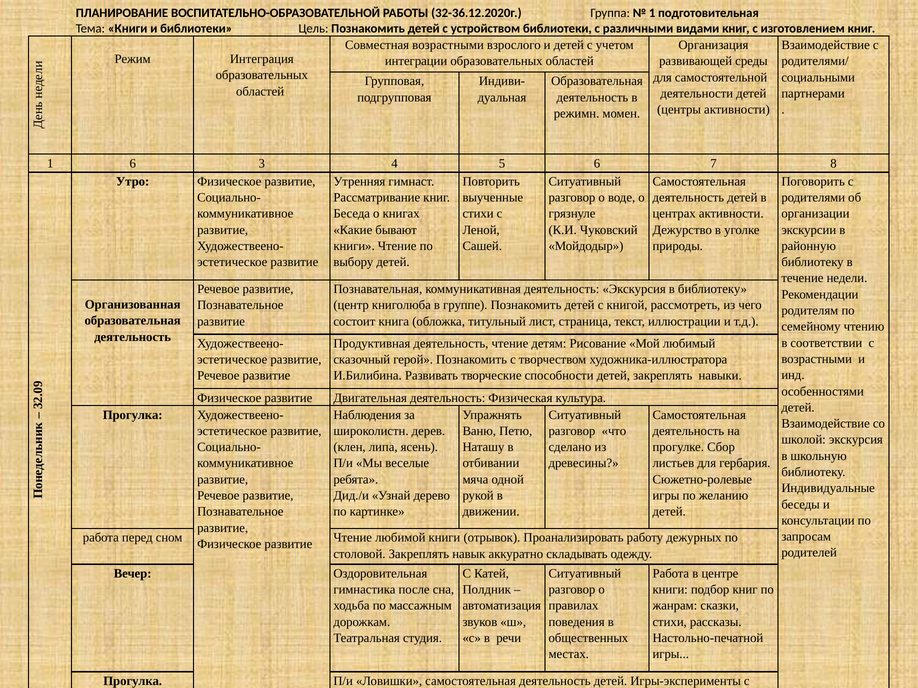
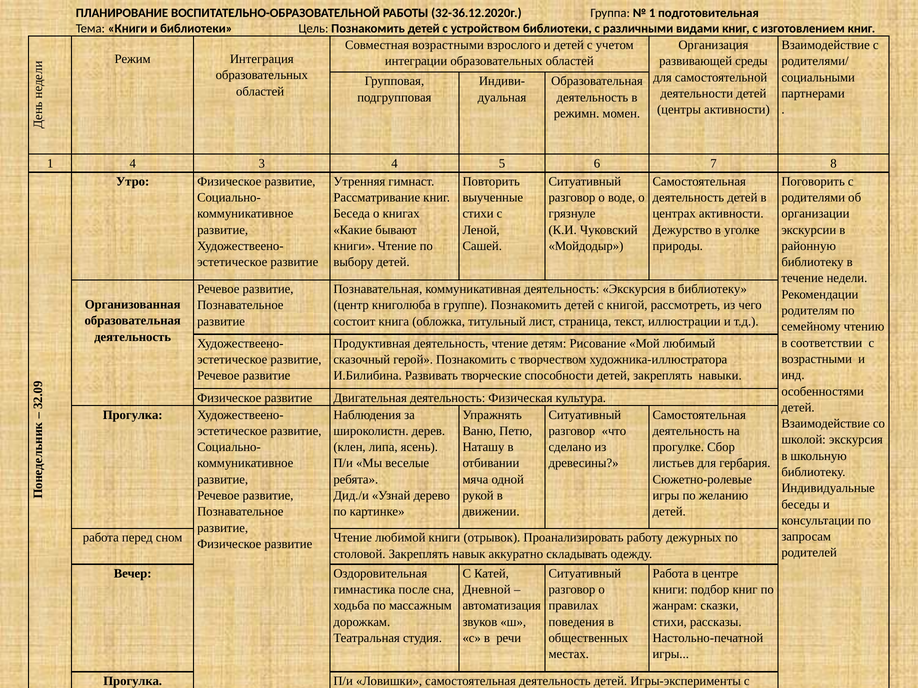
1 6: 6 -> 4 (133, 163)
Полдник: Полдник -> Дневной (487, 590)
